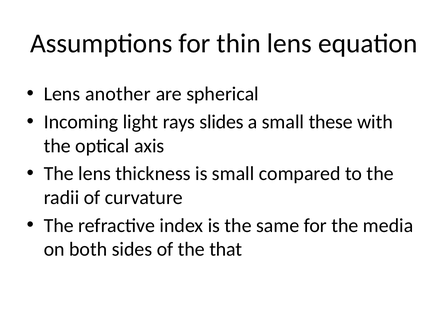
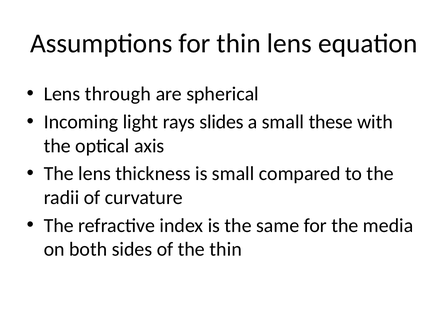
another: another -> through (118, 94)
the that: that -> thin (226, 249)
